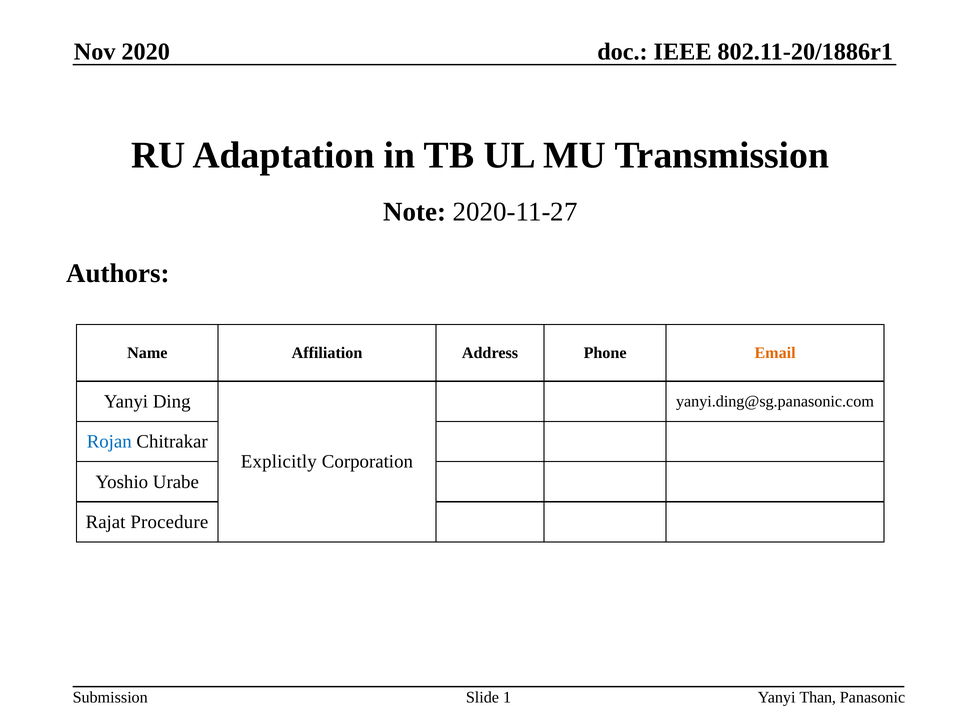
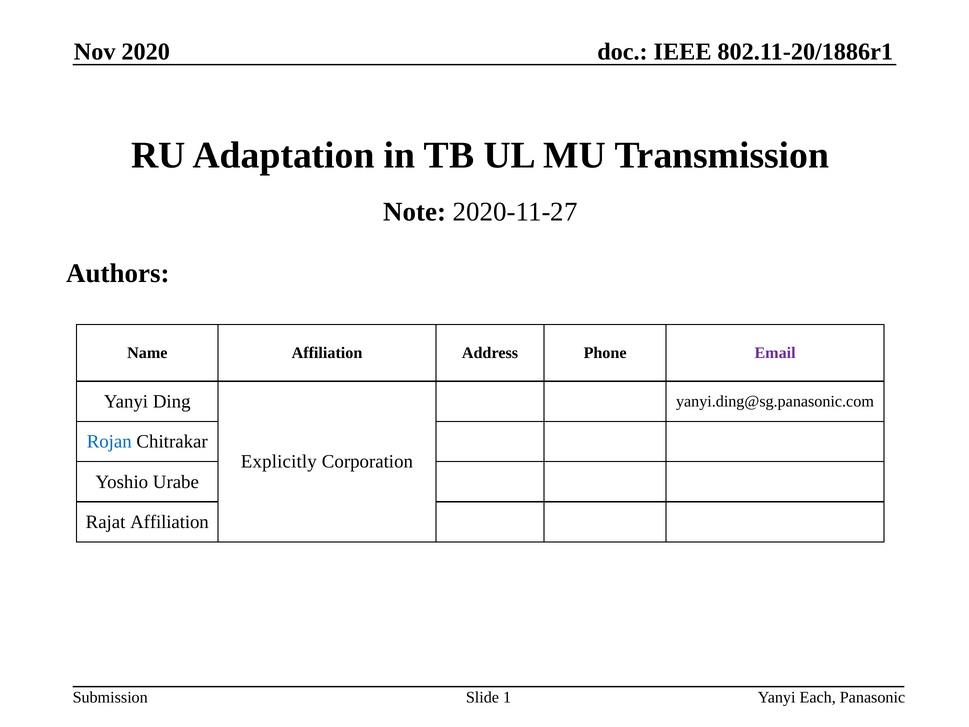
Email colour: orange -> purple (775, 353)
Rajat Procedure: Procedure -> Affiliation (169, 522)
Than: Than -> Each (818, 697)
